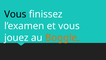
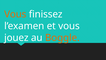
Vous colour: black -> orange (15, 14)
